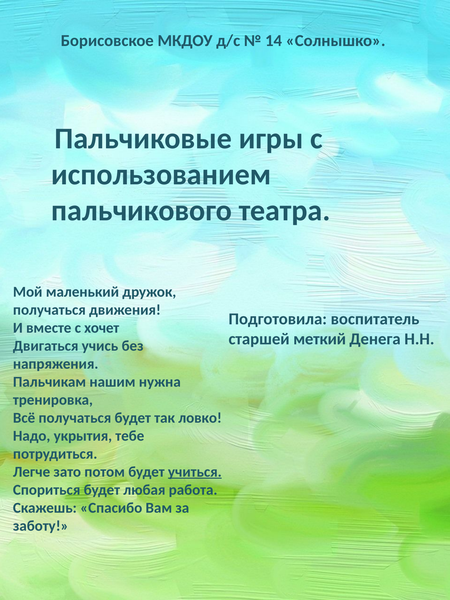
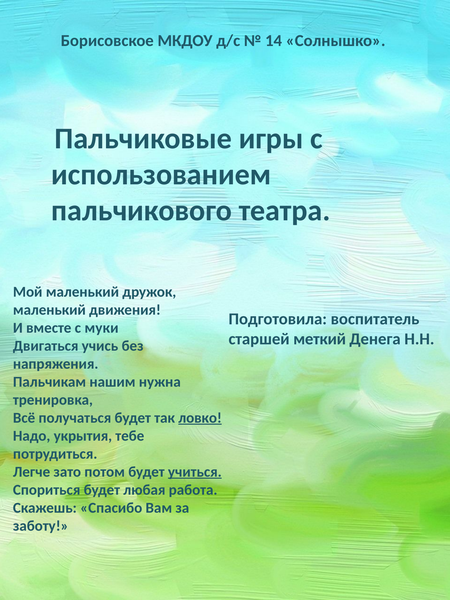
получаться: получаться -> маленький (49, 310)
хочет: хочет -> муки (102, 328)
ловко underline: none -> present (200, 418)
